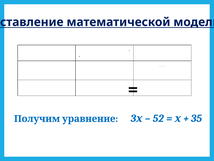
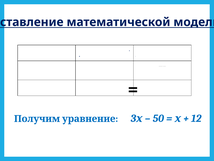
52: 52 -> 50 (158, 118)
35: 35 -> 12 (196, 118)
